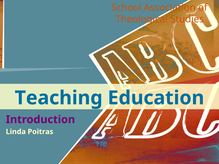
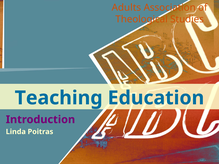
School: School -> Adults (126, 8)
